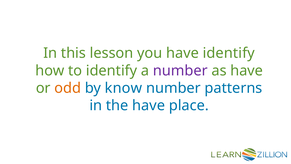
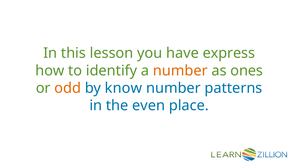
have identify: identify -> express (229, 53)
number colour: purple -> orange (180, 70)
as have: have -> ones (247, 70)
the have: have -> even (149, 105)
